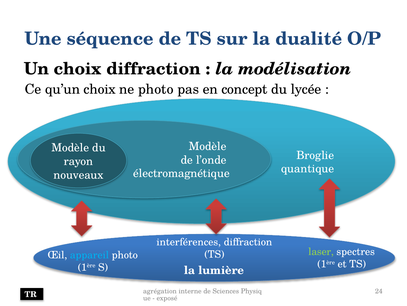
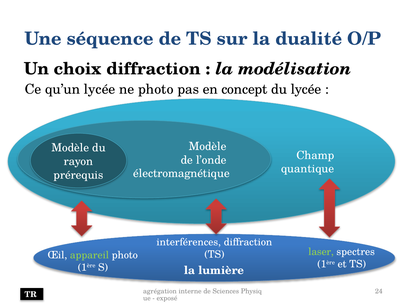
qu’un choix: choix -> lycée (100, 89)
Broglie: Broglie -> Champ (315, 155)
nouveaux: nouveaux -> prérequis (79, 175)
appareil colour: light blue -> light green (89, 254)
